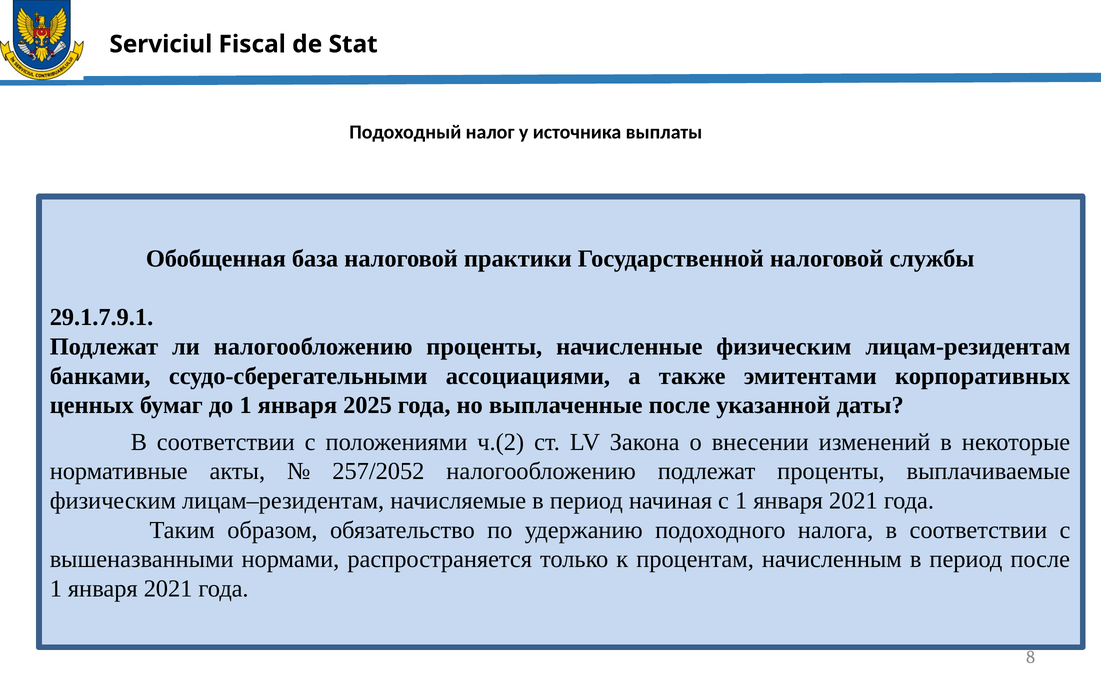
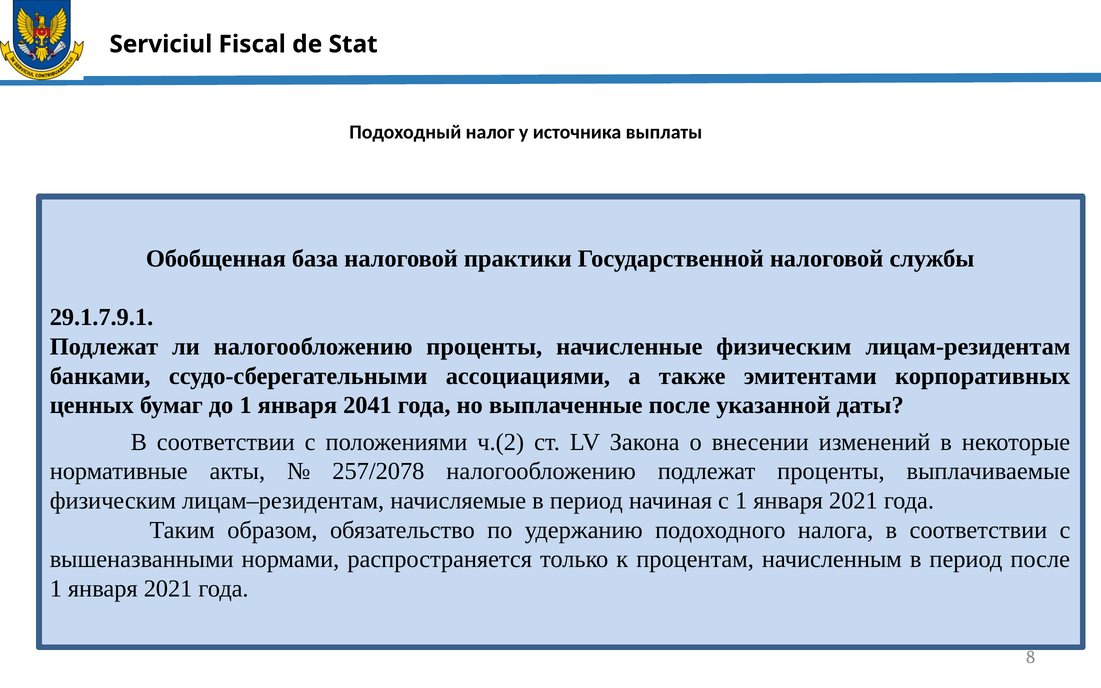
2025: 2025 -> 2041 (368, 405)
257/2052: 257/2052 -> 257/2078 (378, 471)
